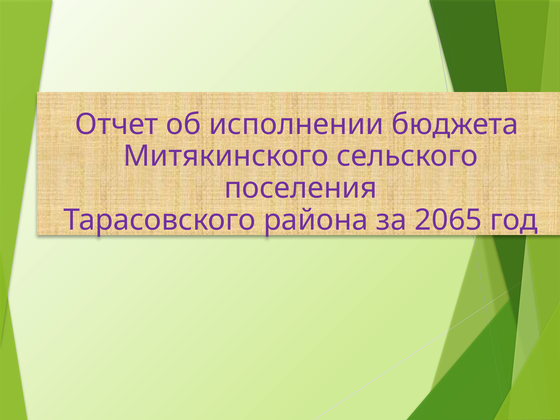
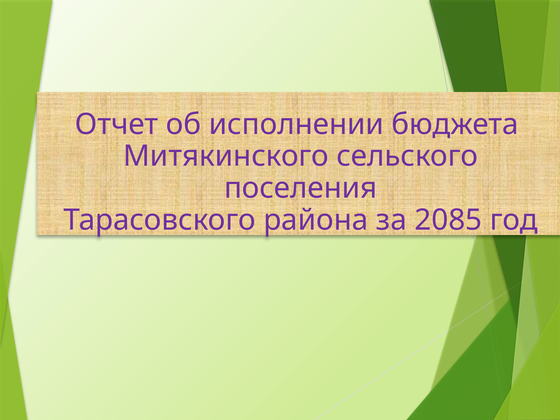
2065: 2065 -> 2085 (448, 220)
